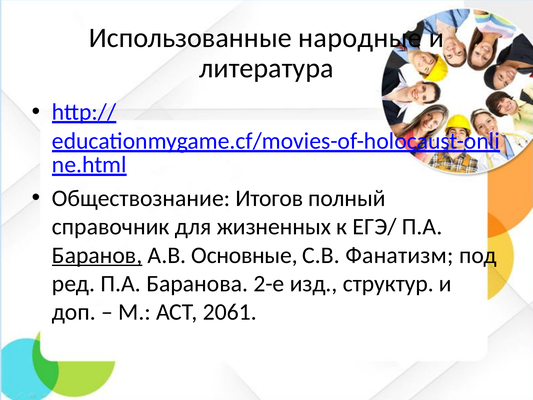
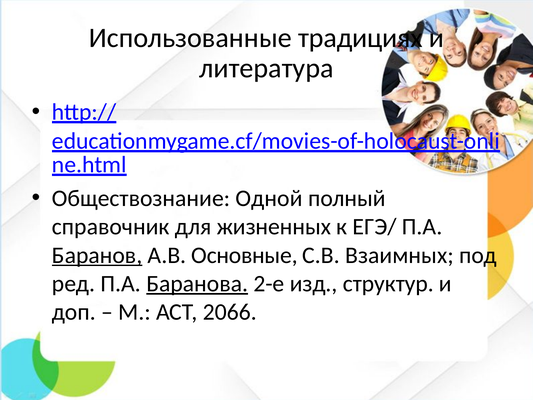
народные: народные -> традициях (360, 38)
Итогов: Итогов -> Одной (269, 198)
Фанатизм: Фанатизм -> Взаимных (399, 255)
Баранова underline: none -> present (197, 283)
2061: 2061 -> 2066 (230, 312)
